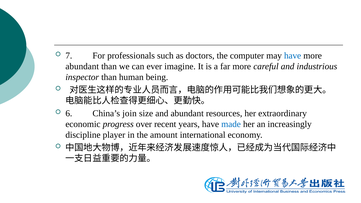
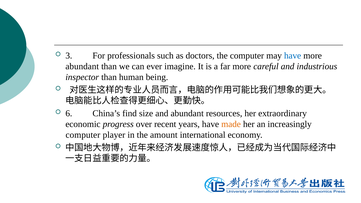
7: 7 -> 3 (69, 56)
join: join -> find (130, 113)
made colour: blue -> orange (231, 124)
discipline: discipline -> computer (83, 135)
